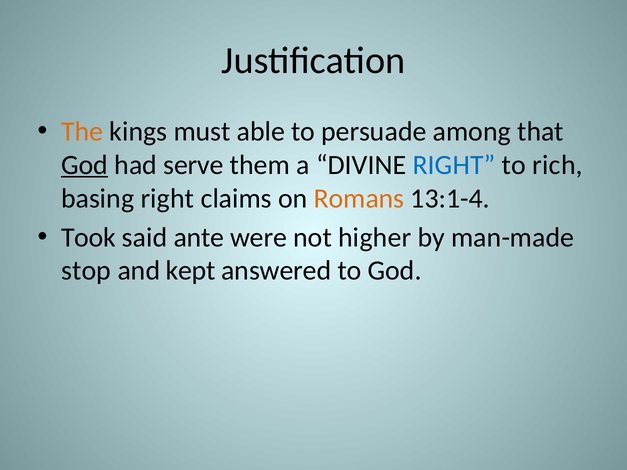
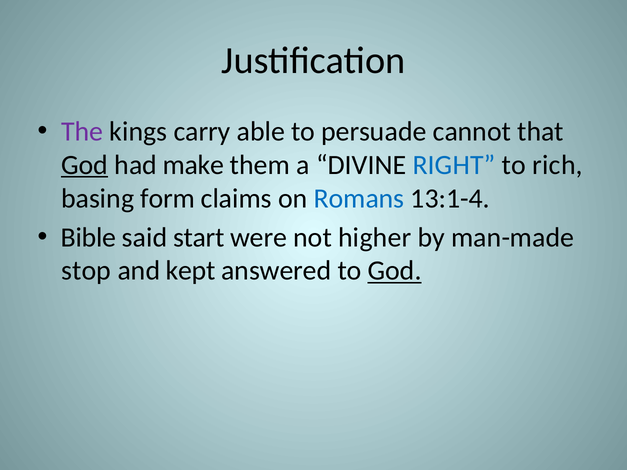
The colour: orange -> purple (82, 132)
must: must -> carry (202, 132)
among: among -> cannot (472, 132)
serve: serve -> make (194, 165)
basing right: right -> form (168, 198)
Romans colour: orange -> blue (359, 198)
Took: Took -> Bible (89, 237)
ante: ante -> start (199, 237)
God underline: none -> present (395, 271)
